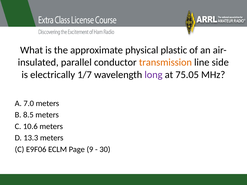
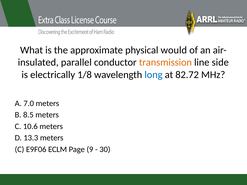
plastic: plastic -> would (174, 50)
1/7: 1/7 -> 1/8 (85, 75)
long colour: purple -> blue (153, 75)
75.05: 75.05 -> 82.72 (187, 75)
